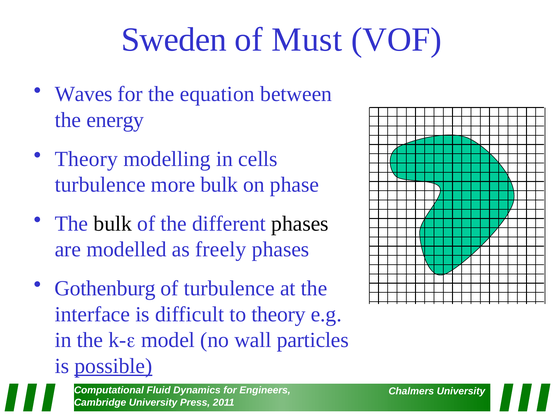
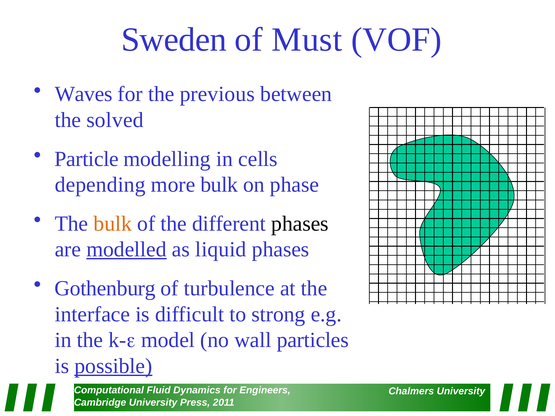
equation: equation -> previous (217, 94)
energy: energy -> solved (115, 120)
Theory: Theory -> Particle (87, 159)
turbulence: turbulence -> depending (100, 185)
bulk colour: black -> orange (113, 224)
modelled underline: none -> present (126, 250)
freely: freely -> liquid (221, 250)
to theory: theory -> strong (278, 314)
